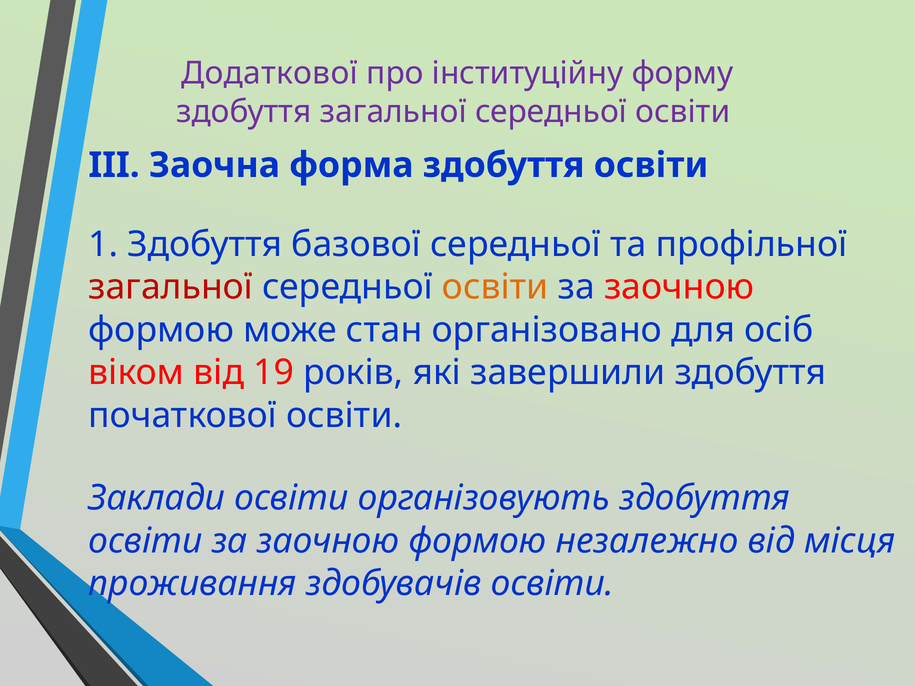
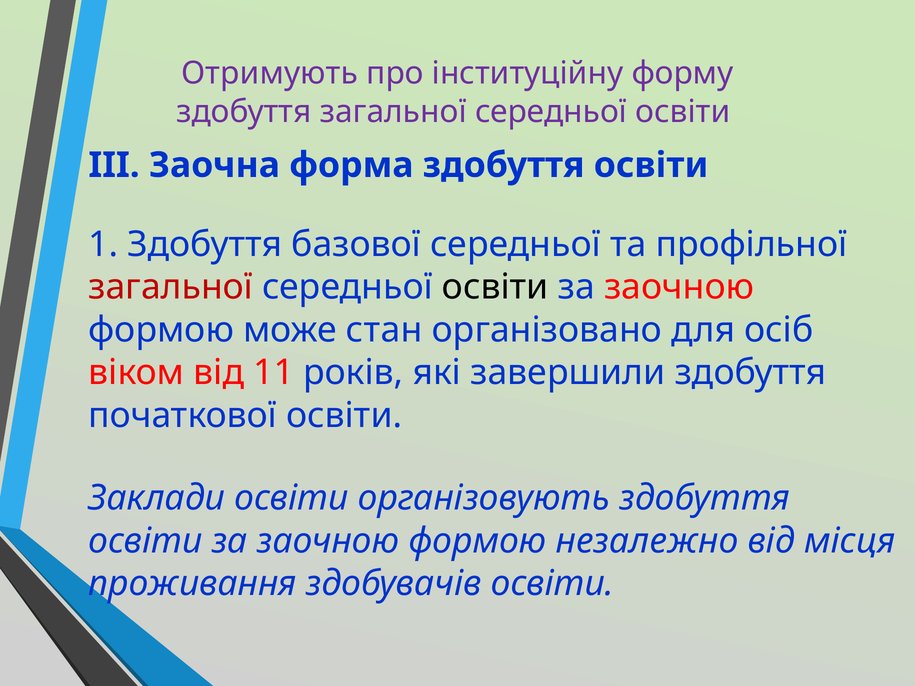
Додаткової: Додаткової -> Отримують (270, 73)
освіти colour: orange -> black (495, 287)
19: 19 -> 11 (274, 373)
